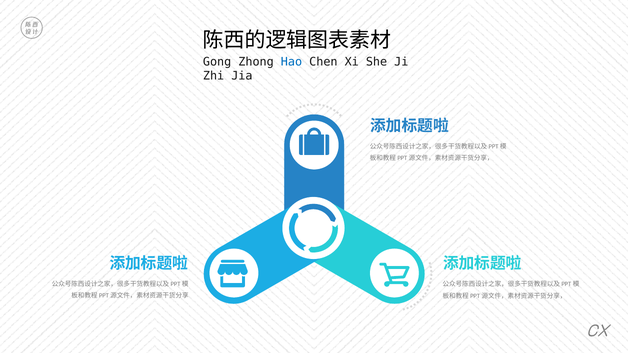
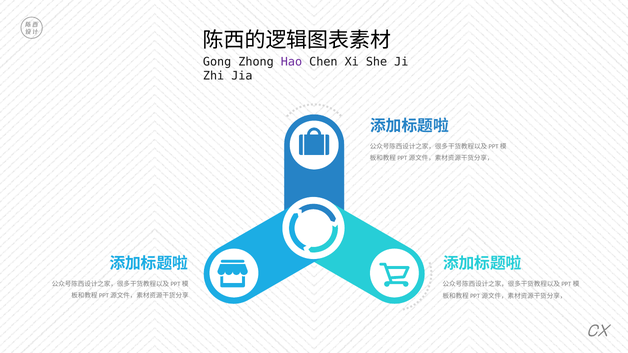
Hao colour: blue -> purple (291, 62)
